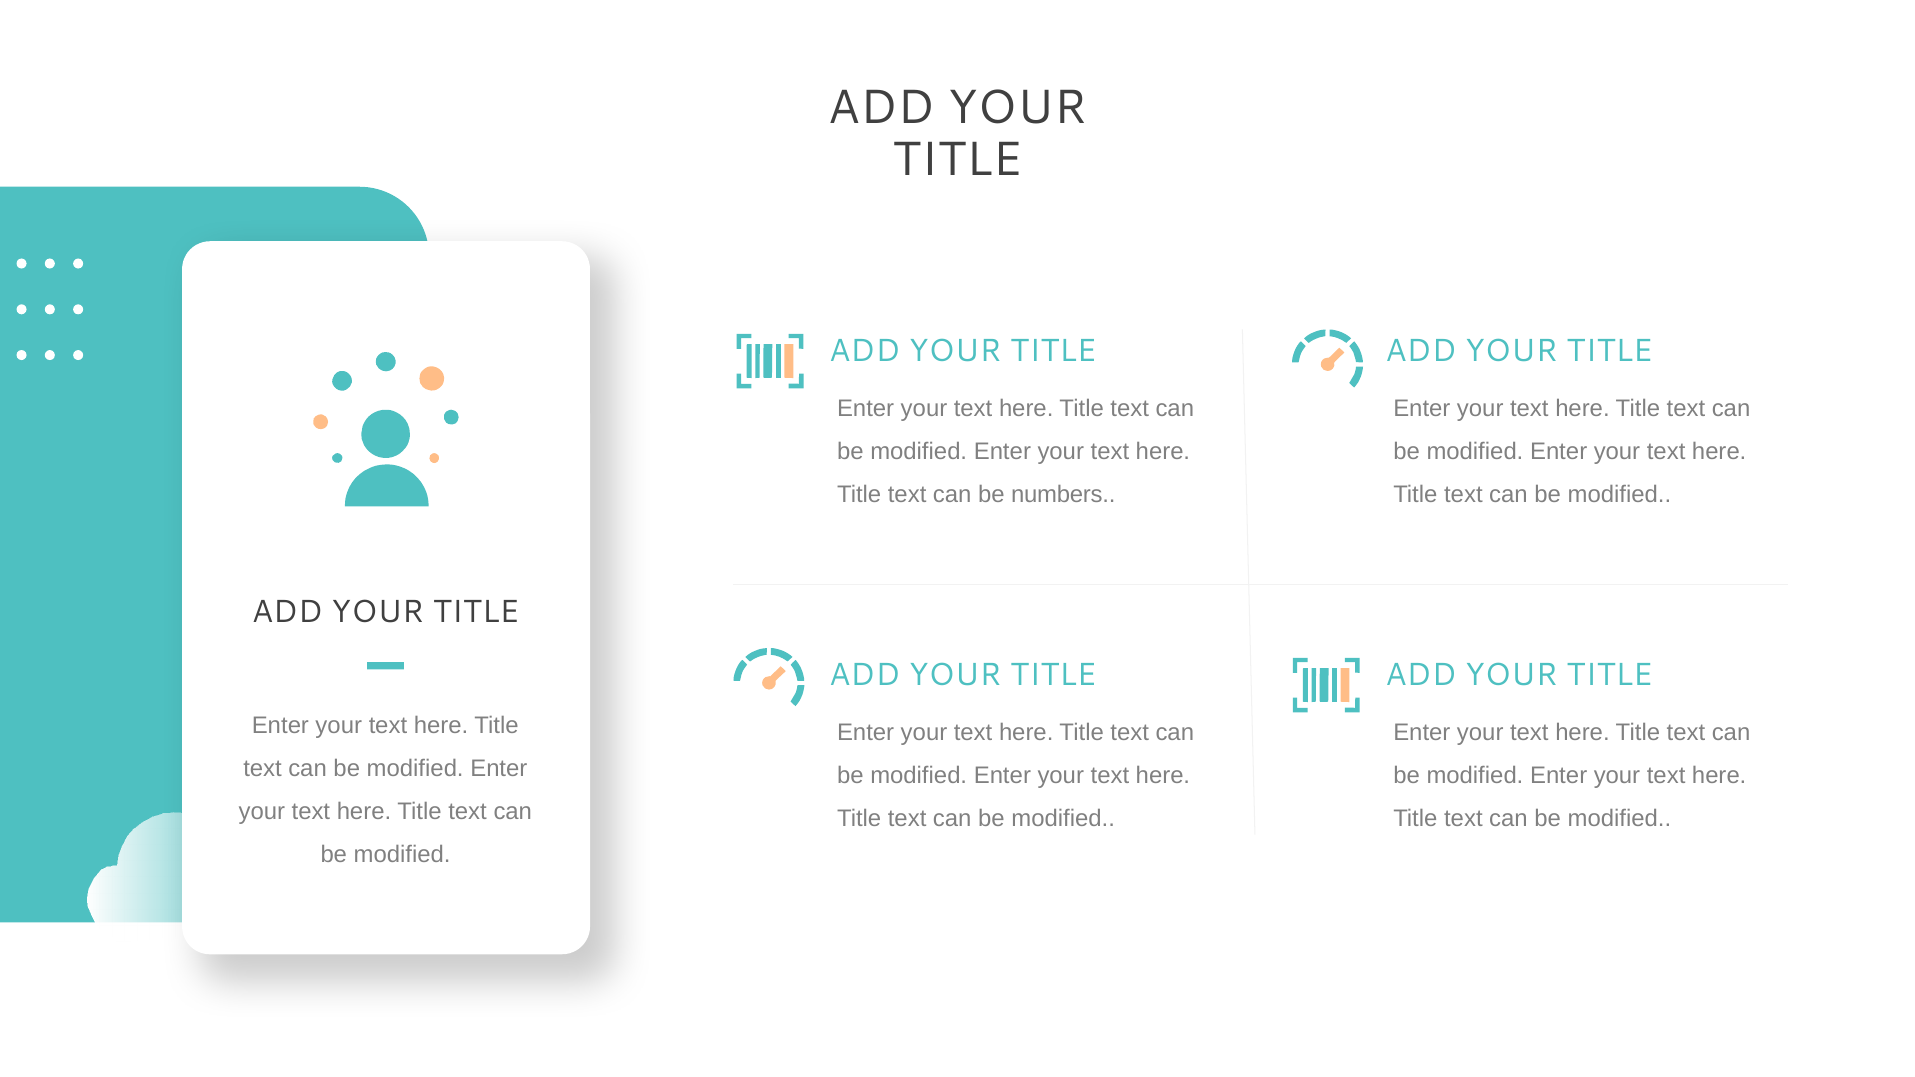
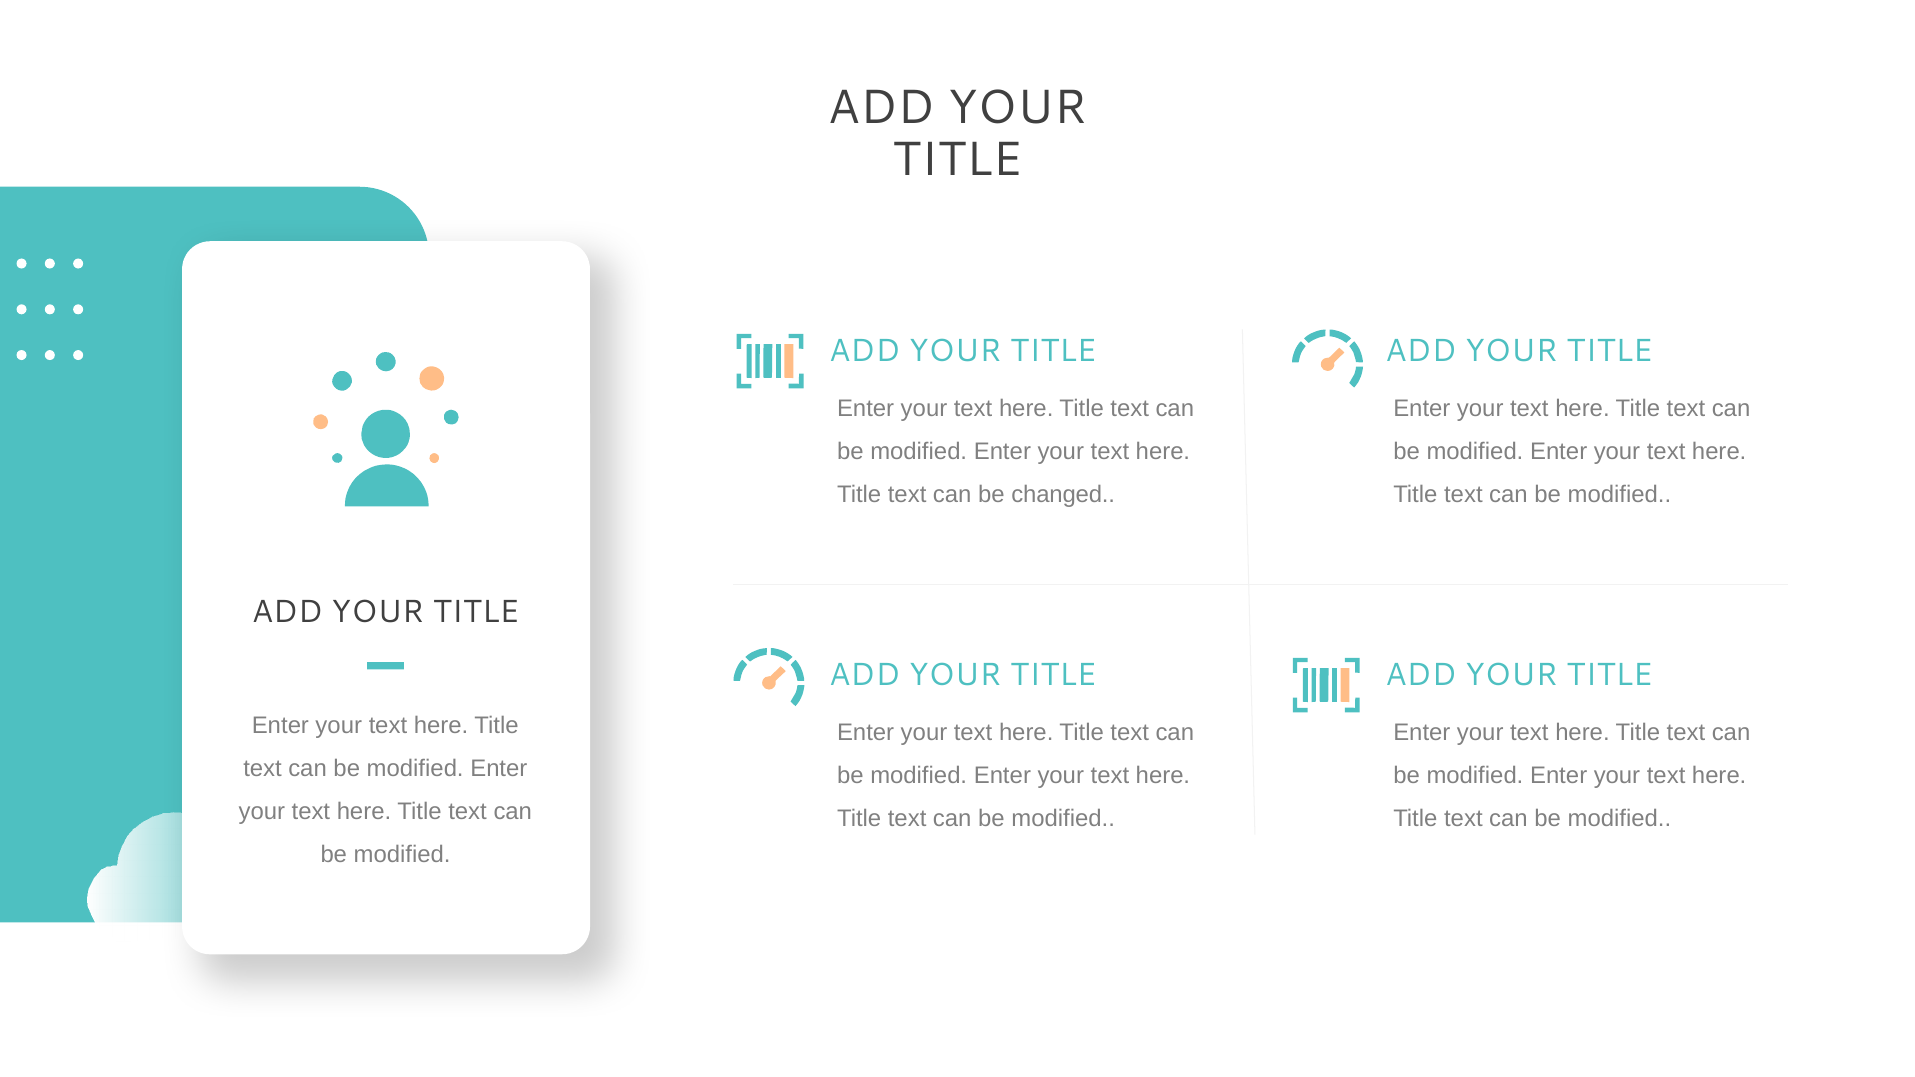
numbers: numbers -> changed (1063, 495)
